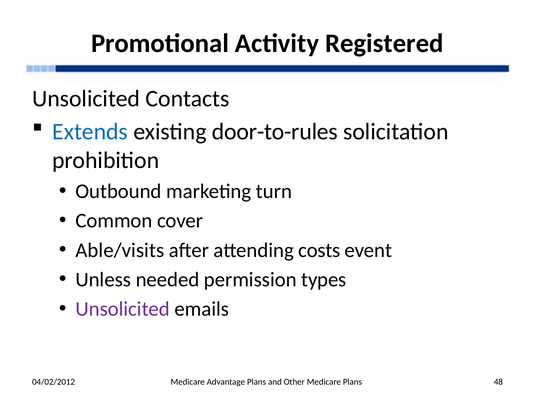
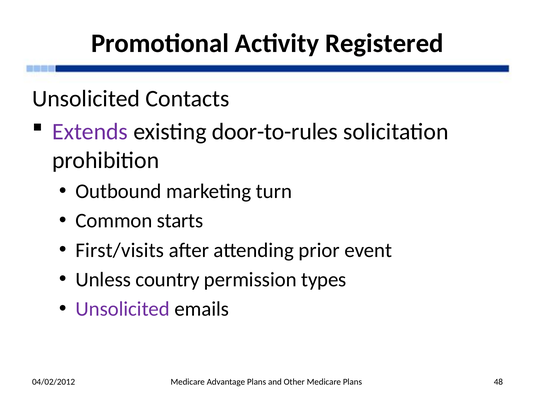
Extends colour: blue -> purple (90, 132)
cover: cover -> starts (180, 221)
Able/visits: Able/visits -> First/visits (120, 250)
costs: costs -> prior (319, 250)
needed: needed -> country (168, 280)
